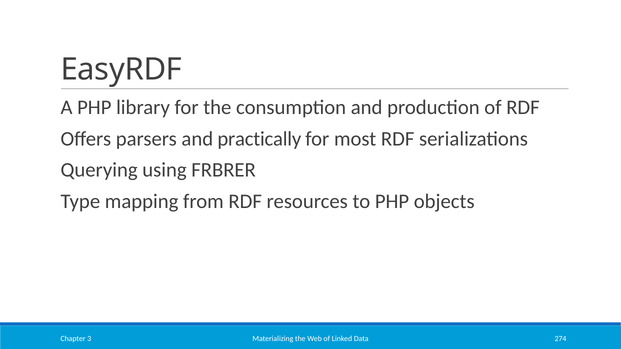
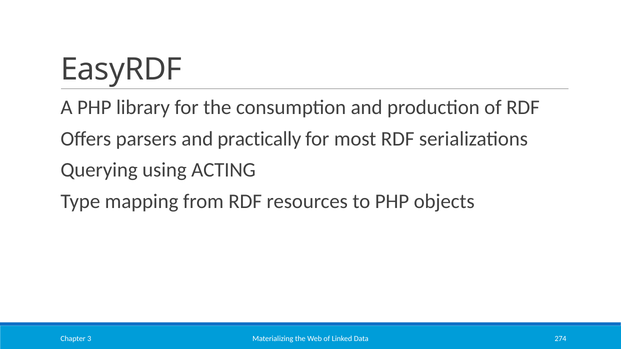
FRBRER: FRBRER -> ACTING (224, 170)
